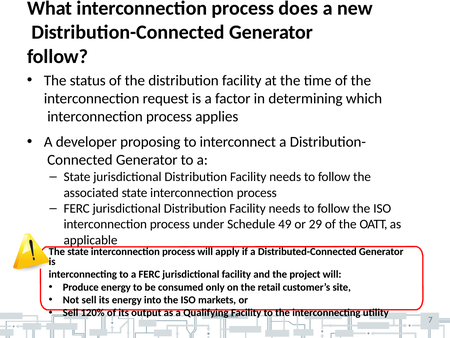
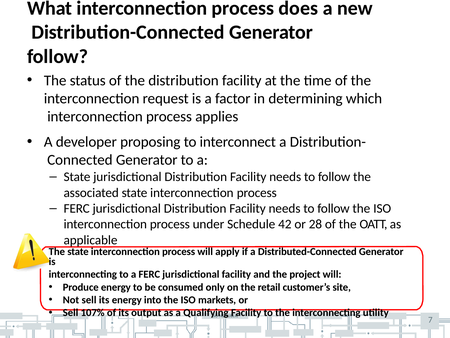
49: 49 -> 42 (285, 224)
29: 29 -> 28 (315, 224)
120%: 120% -> 107% (93, 312)
